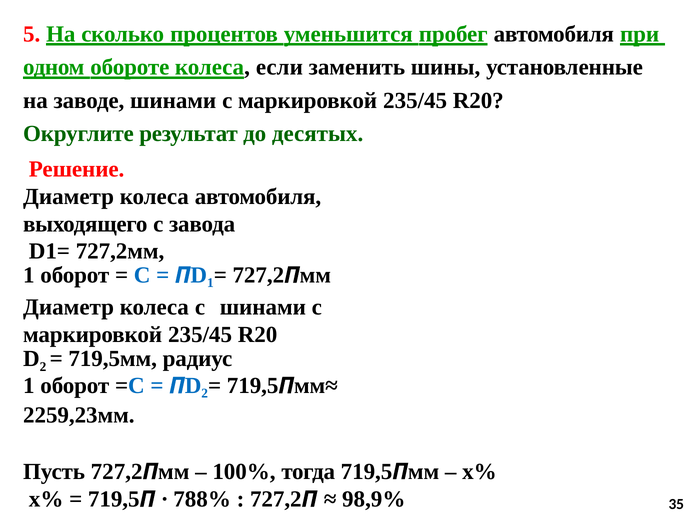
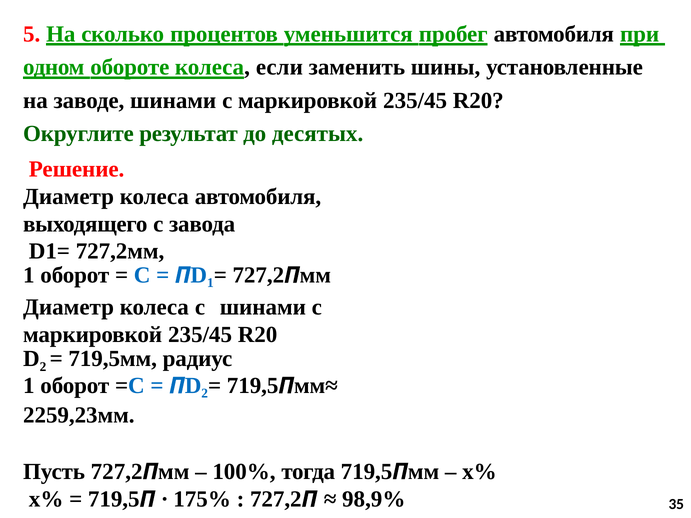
788%: 788% -> 175% (202, 499)
